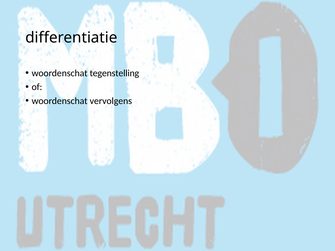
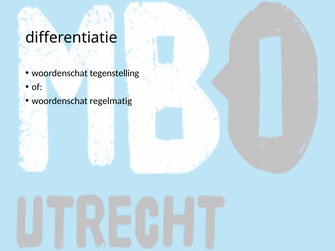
vervolgens: vervolgens -> regelmatig (111, 101)
